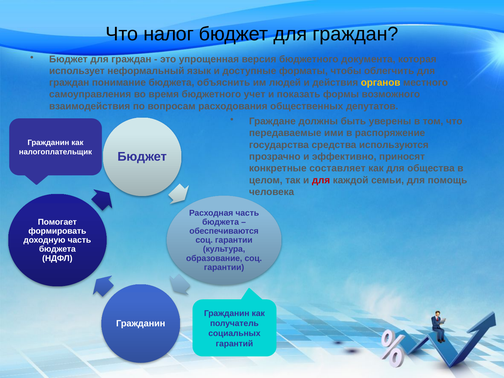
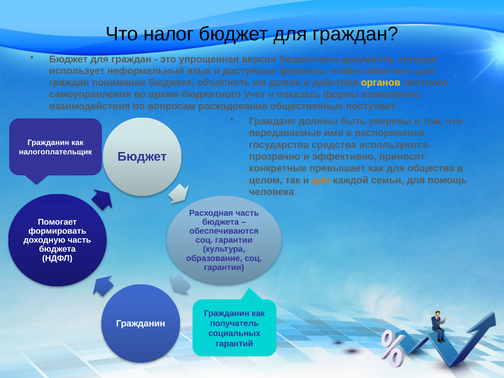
людей: людей -> домов (285, 83)
депутатов: депутатов -> поступает (372, 106)
составляет: составляет -> превышает (337, 168)
для colour: red -> orange (321, 180)
